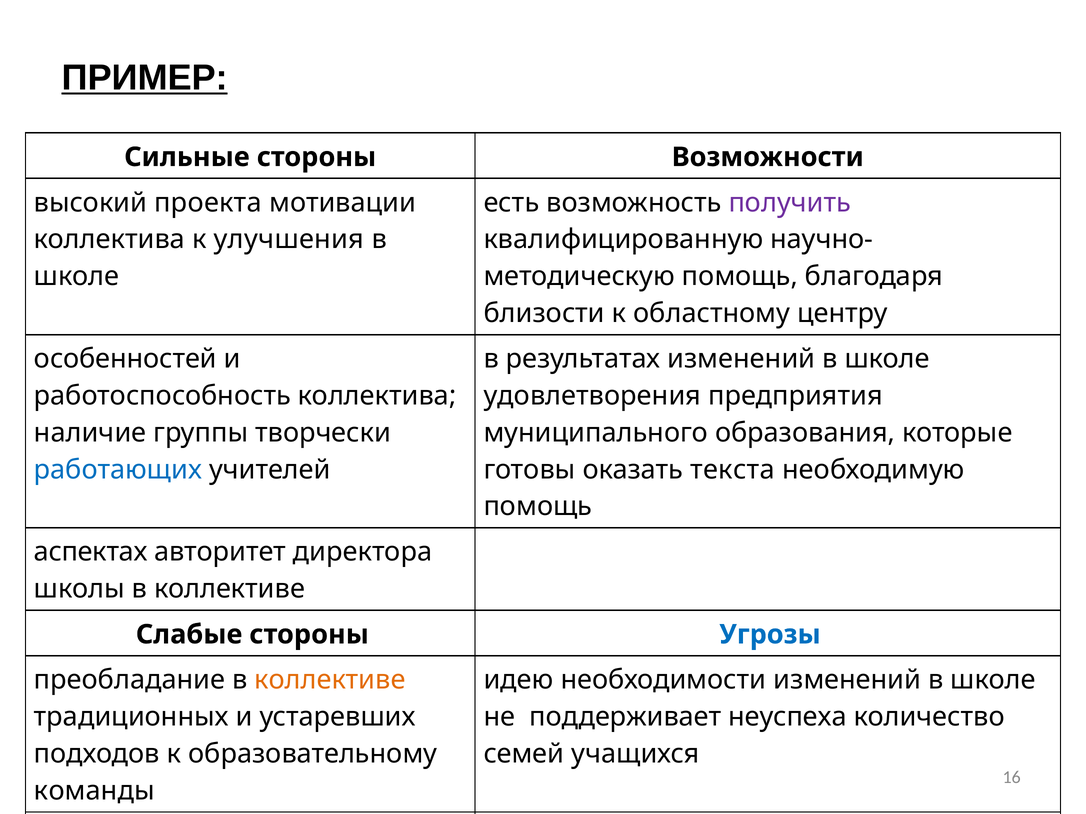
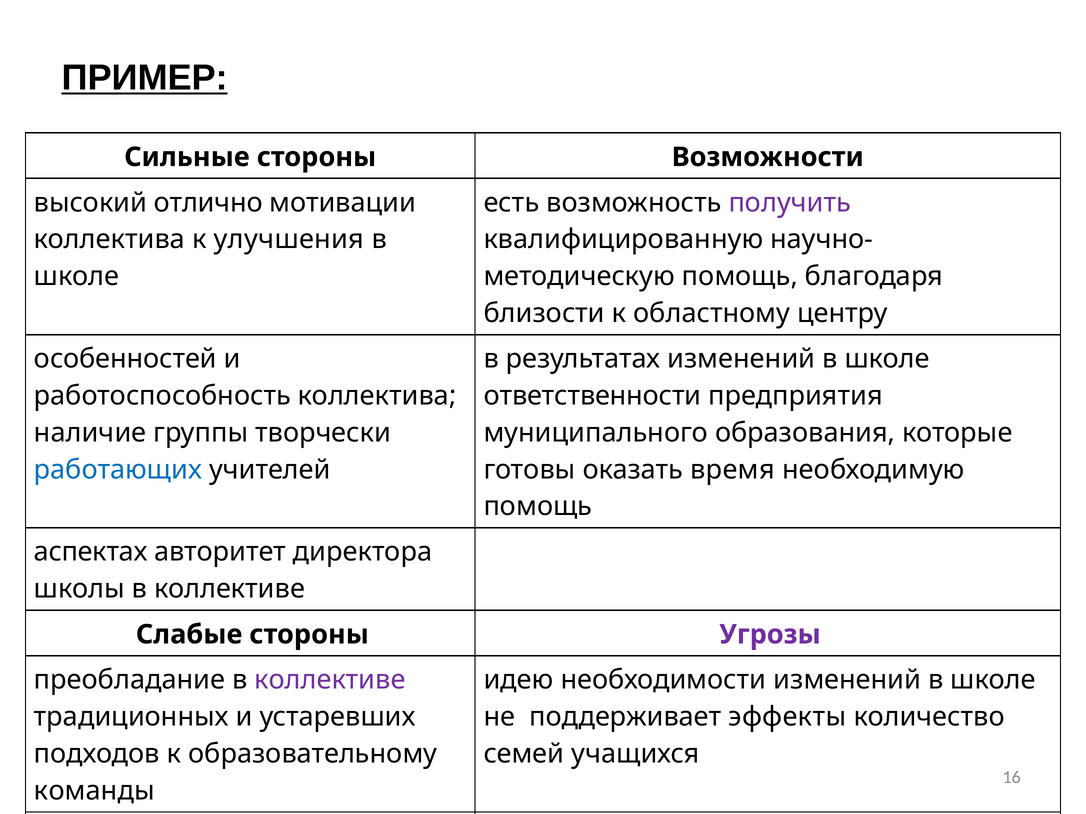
проекта: проекта -> отлично (208, 203)
удовлетворения: удовлетворения -> ответственности (592, 396)
текста: текста -> время (733, 470)
Угрозы colour: blue -> purple (770, 635)
коллективе colour: orange -> purple (330, 680)
неуспеха: неуспеха -> эффекты (787, 717)
